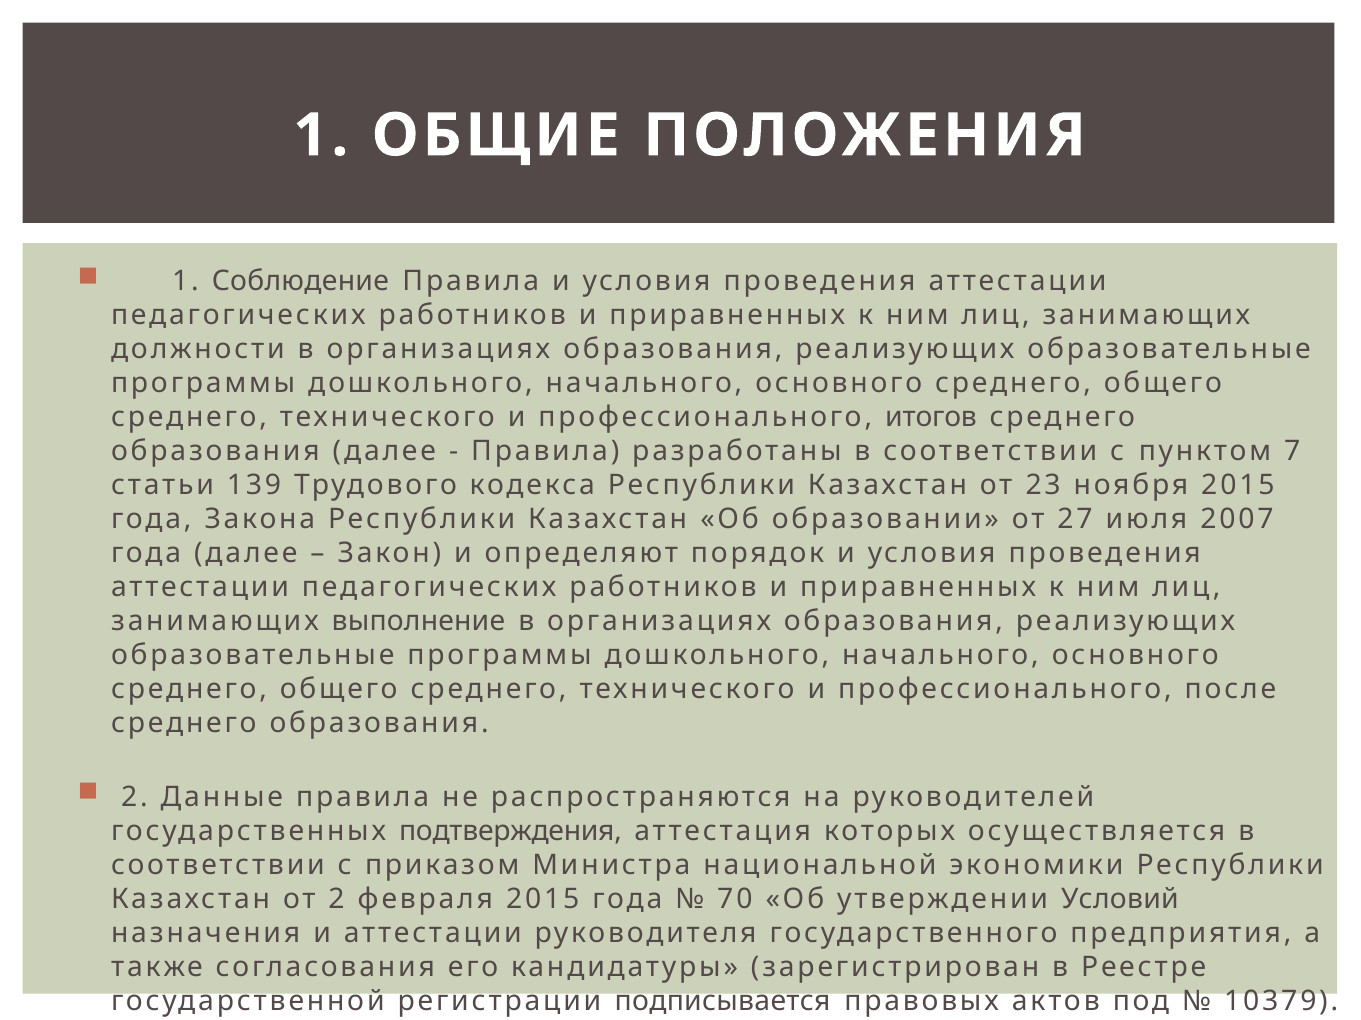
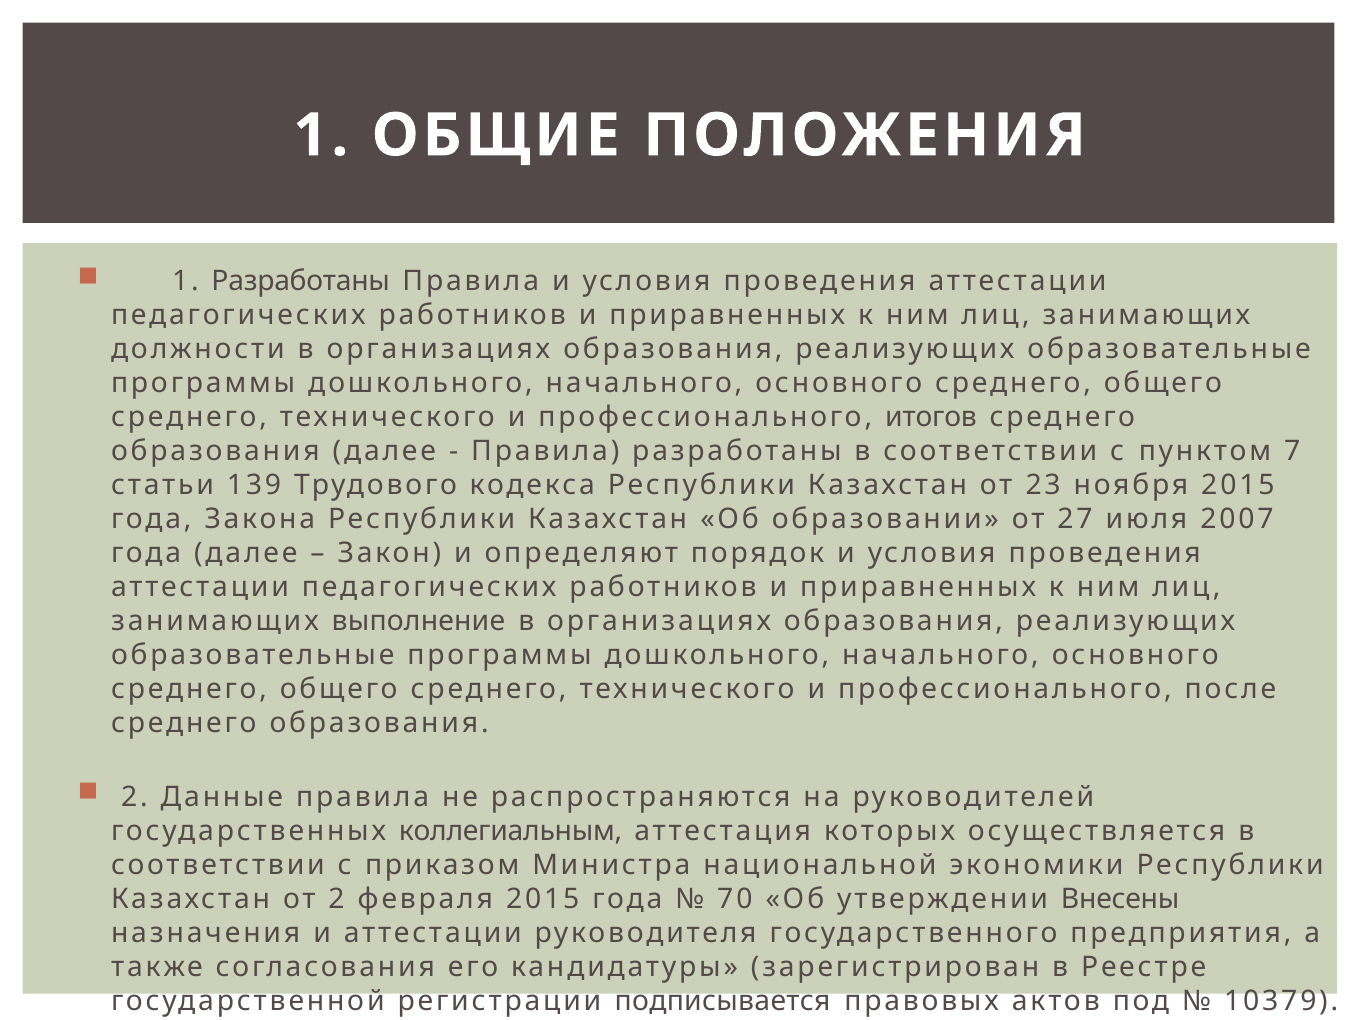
1 Соблюдение: Соблюдение -> Разработаны (301, 282)
подтверждения: подтверждения -> коллегиальным (510, 832)
Условий: Условий -> Внесены (1120, 900)
